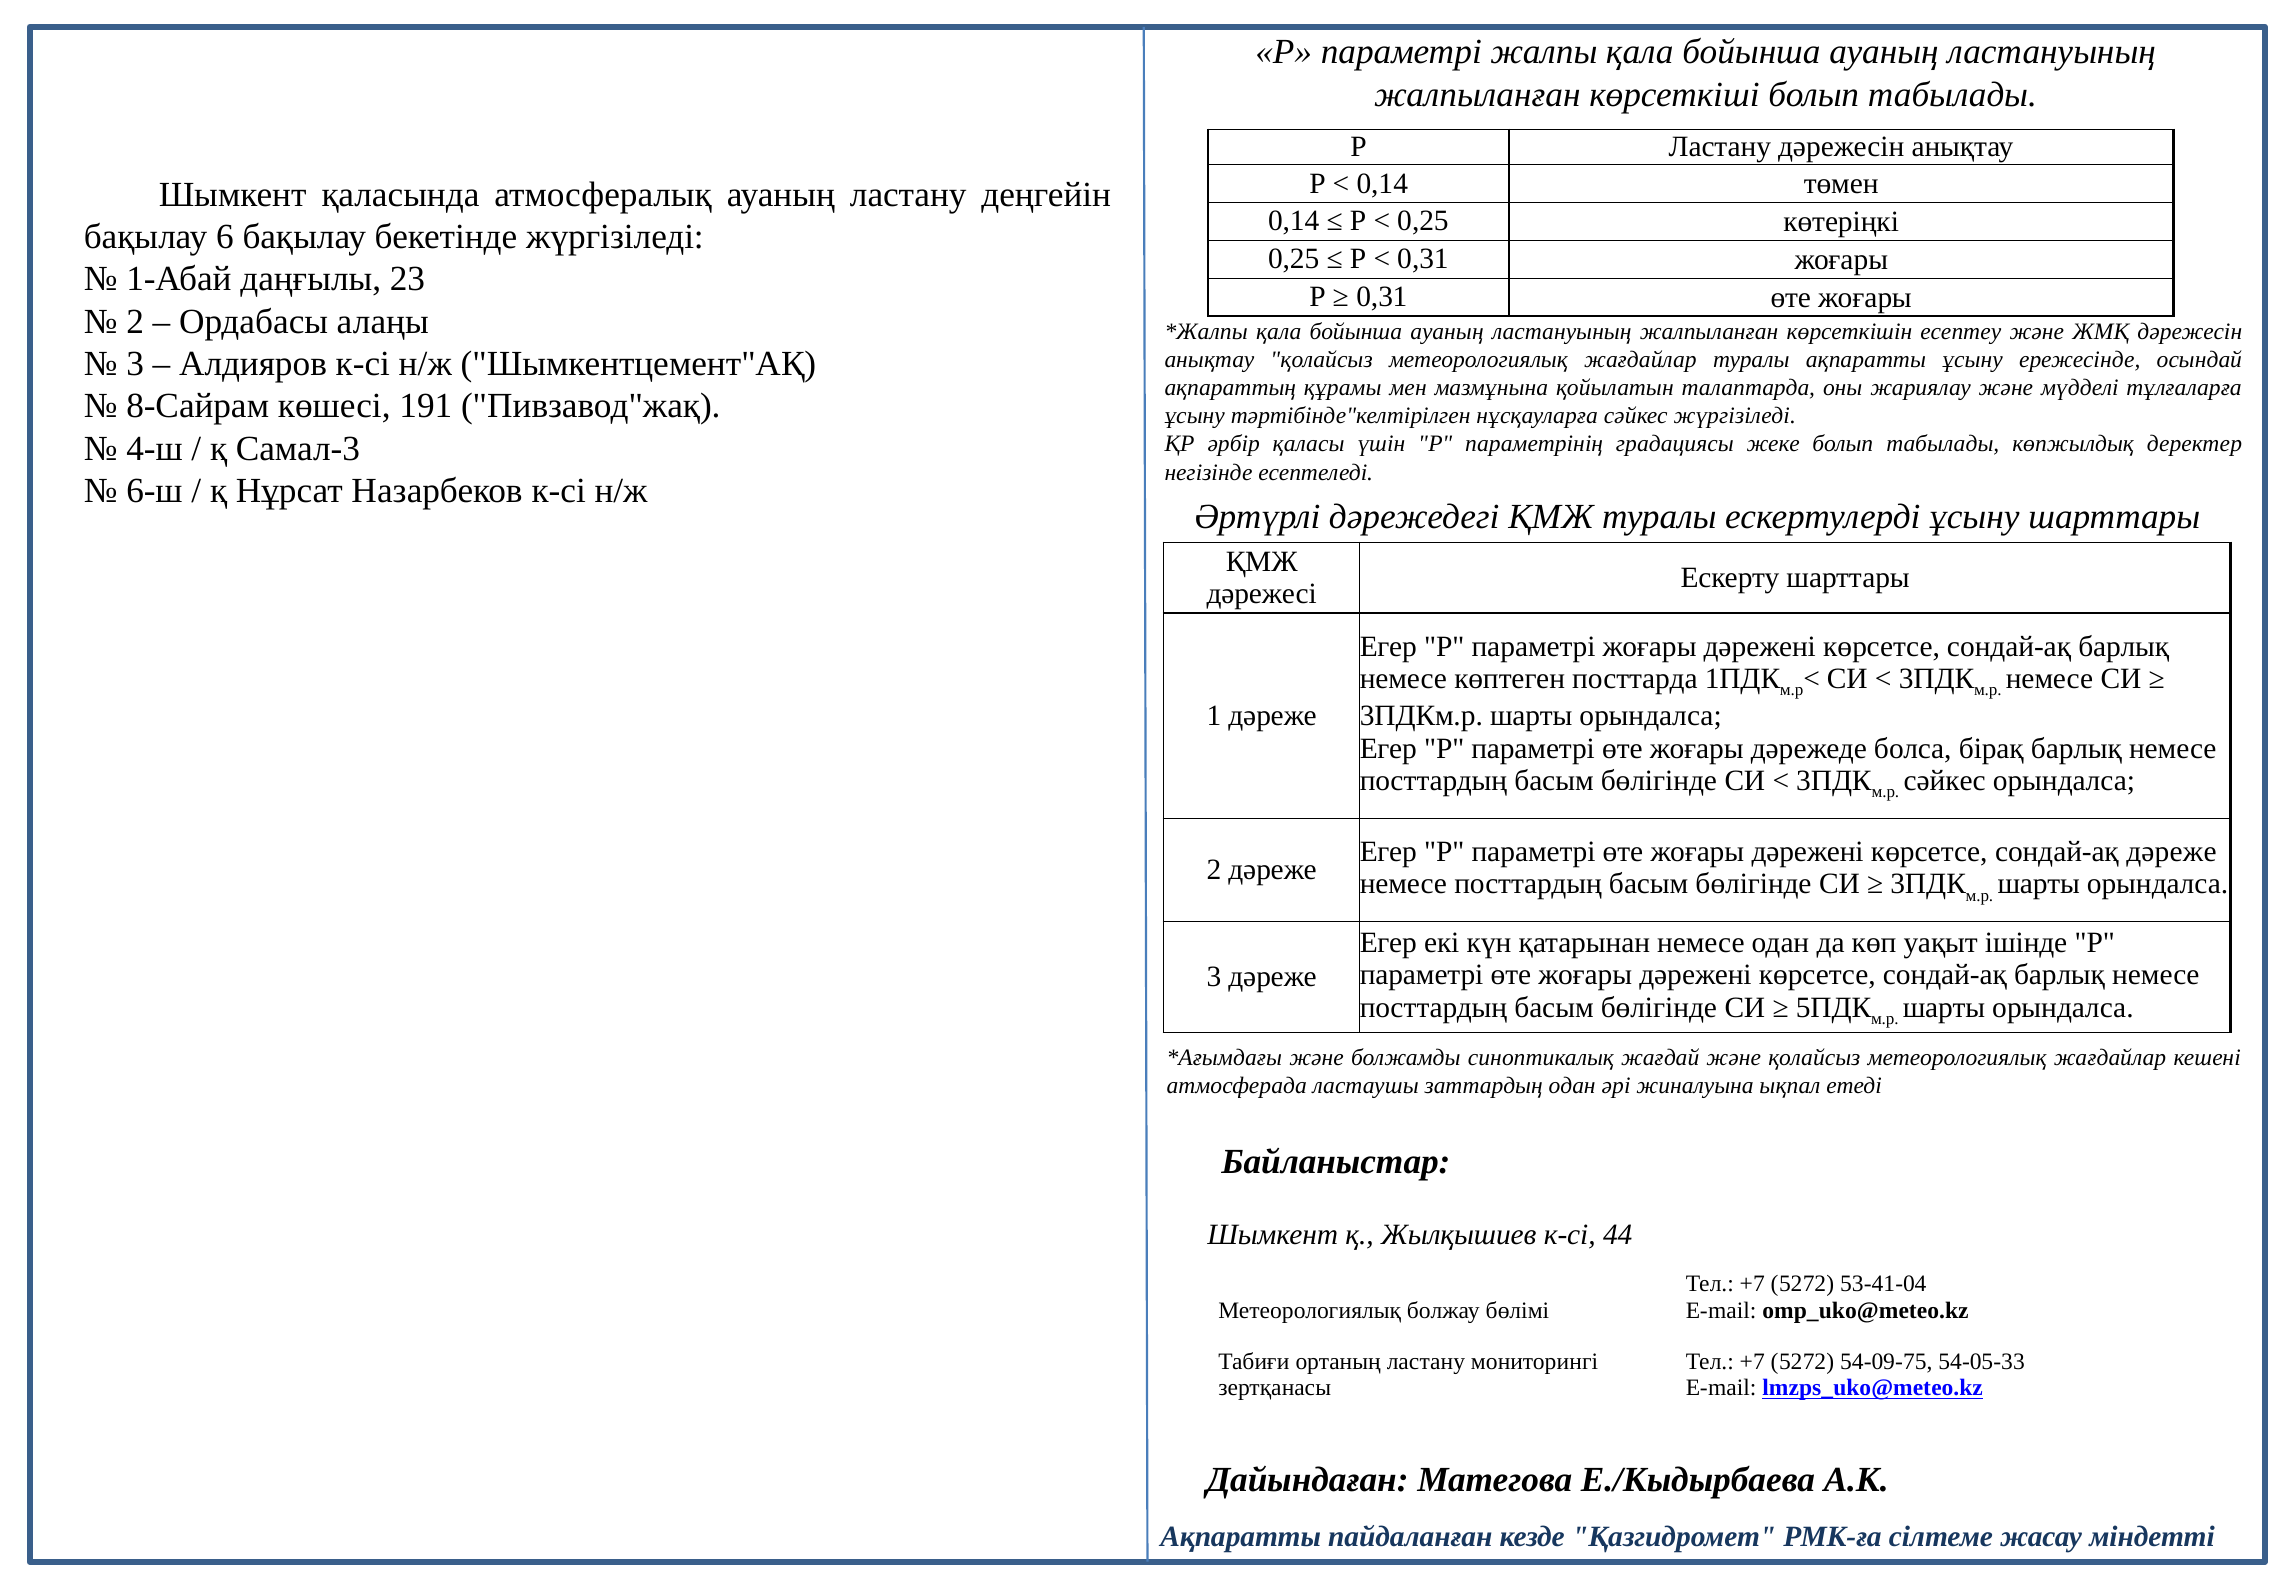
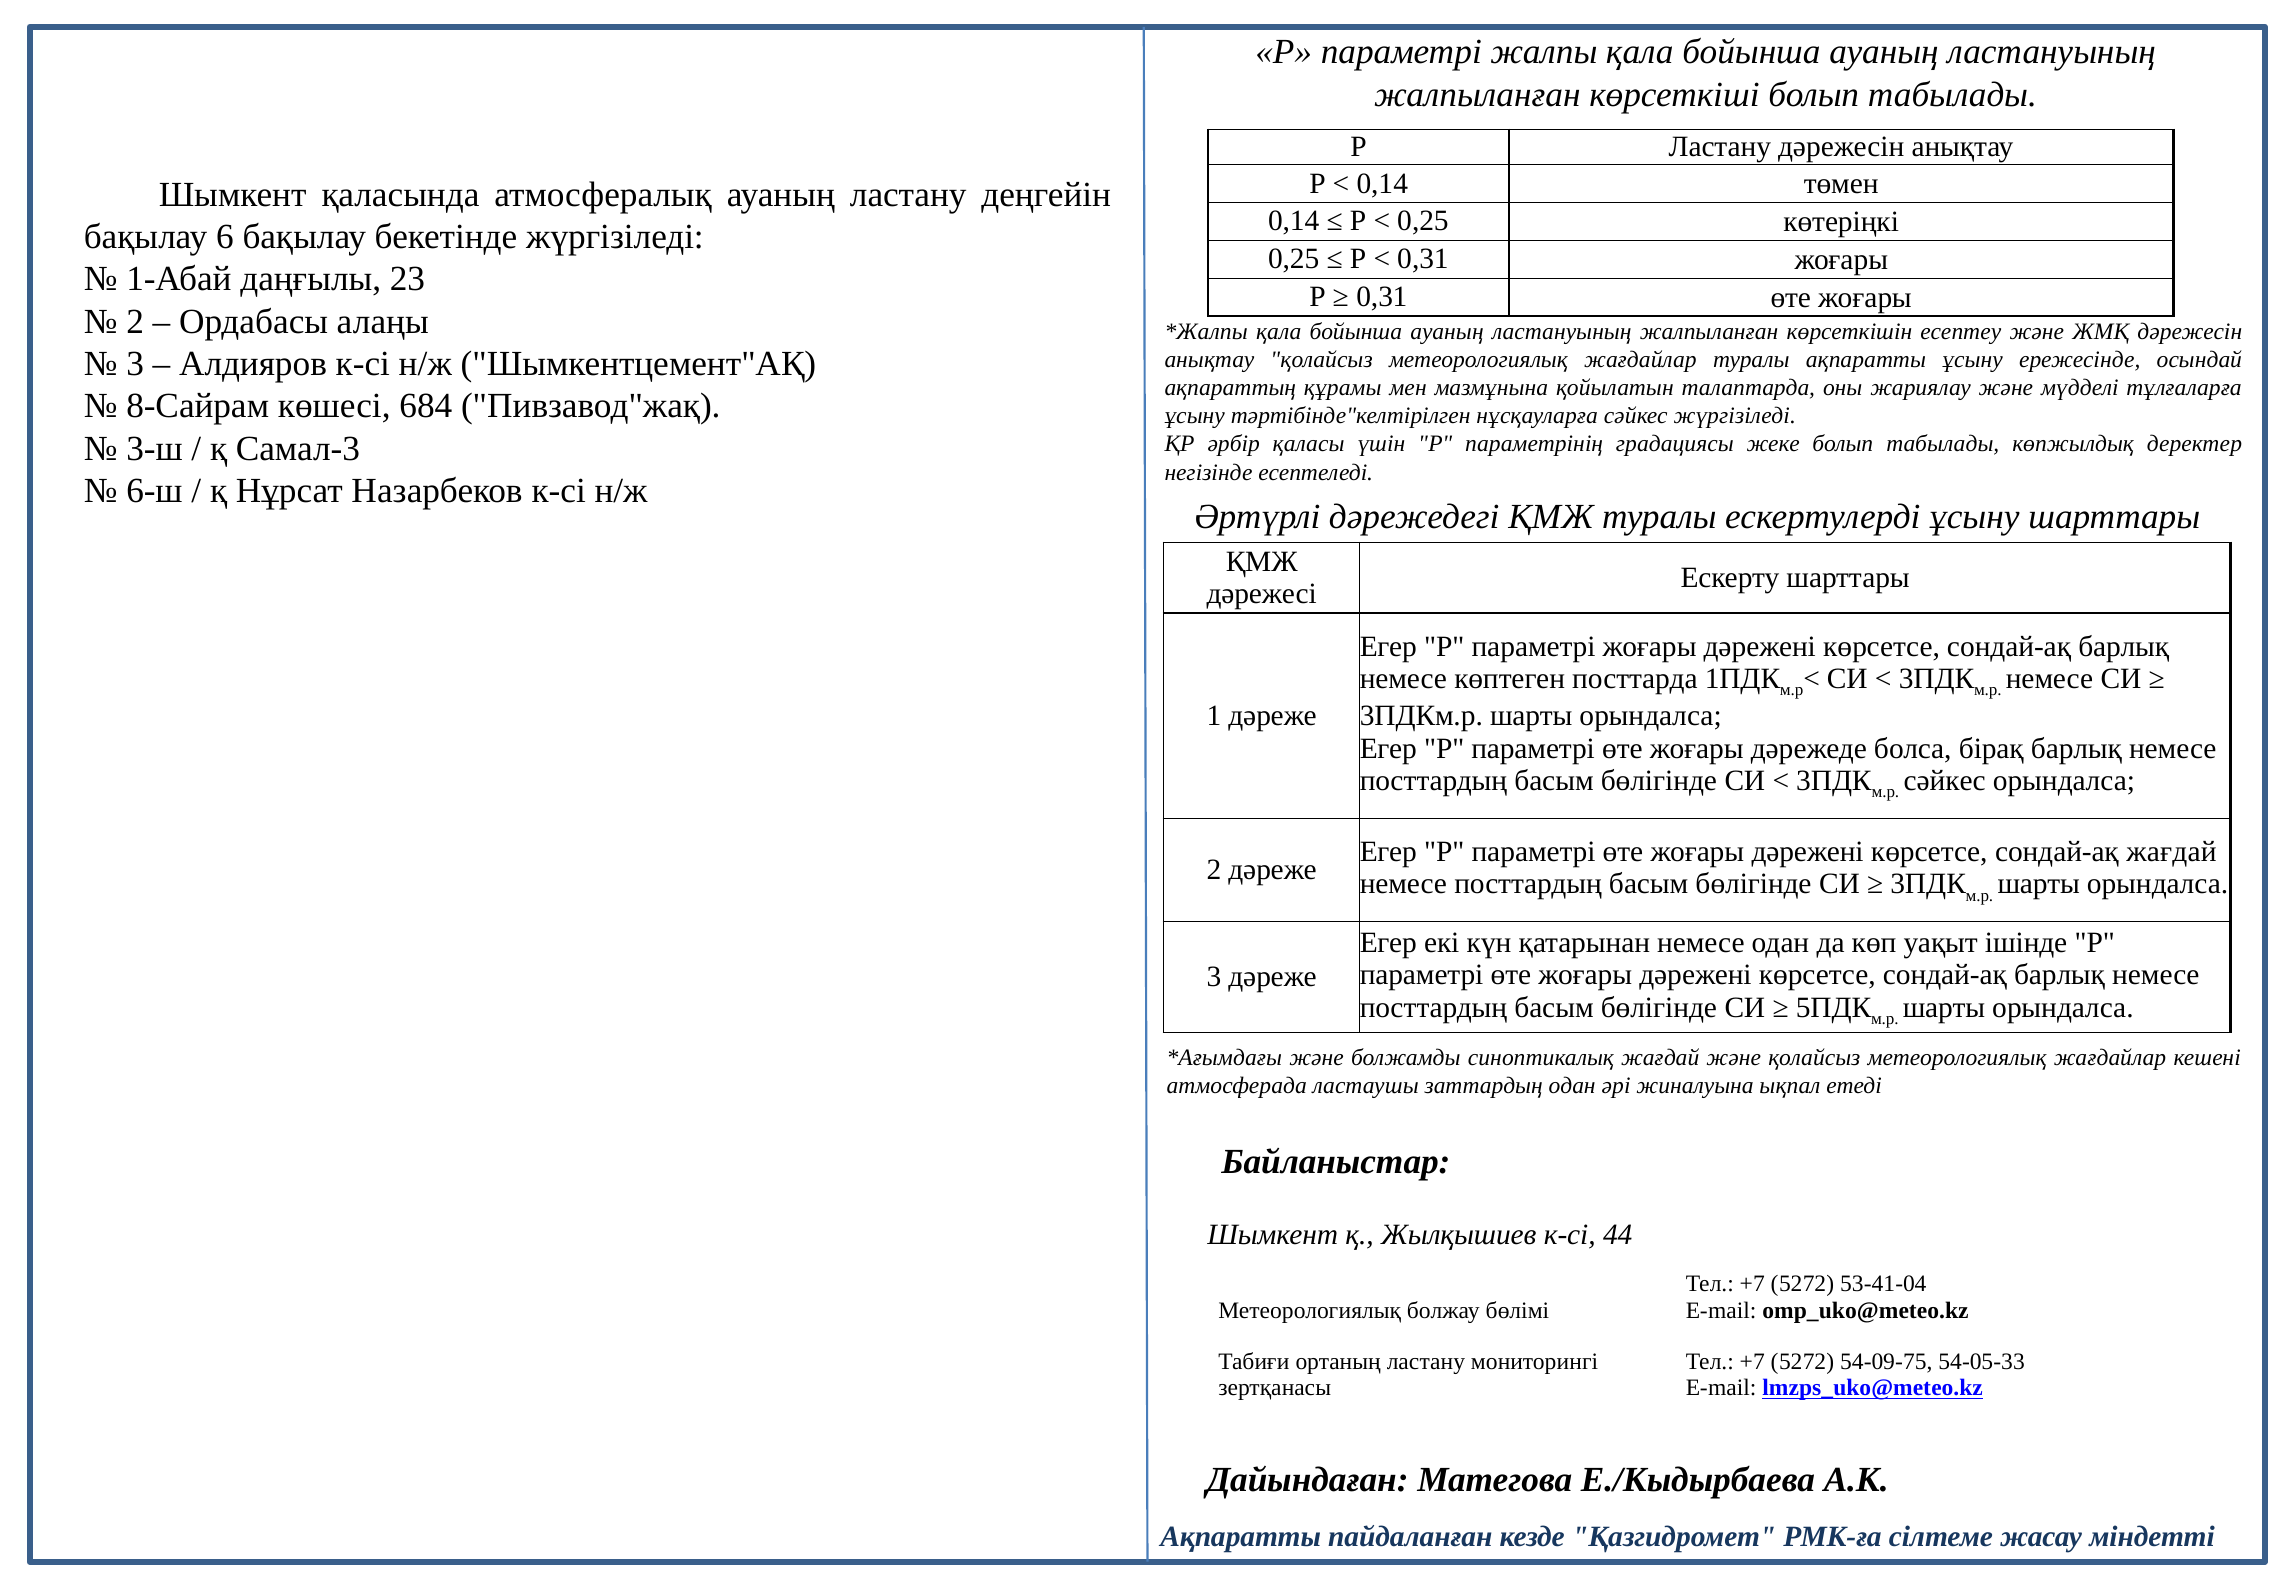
191: 191 -> 684 (426, 406)
4-ш: 4-ш -> 3-ш (154, 449)
сондай-ақ дәреже: дәреже -> жағдай (2171, 852)
